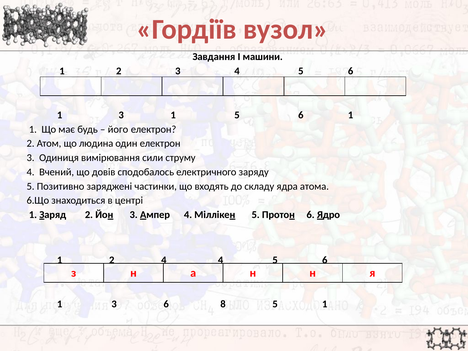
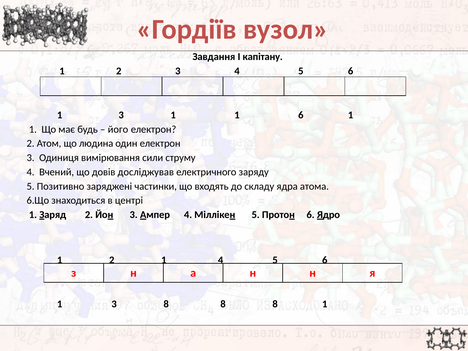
машини: машини -> капітану (263, 57)
3 1 5: 5 -> 1 (237, 115)
сподобалось: сподобалось -> досліджував (146, 172)
2 4: 4 -> 1 (164, 260)
3 6: 6 -> 8 (166, 304)
5: 5 -> 8 (275, 304)
